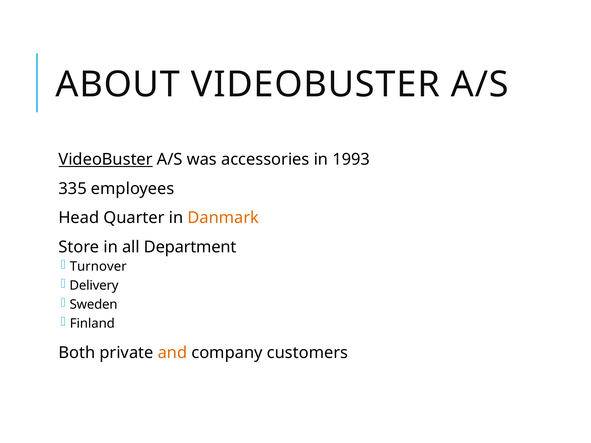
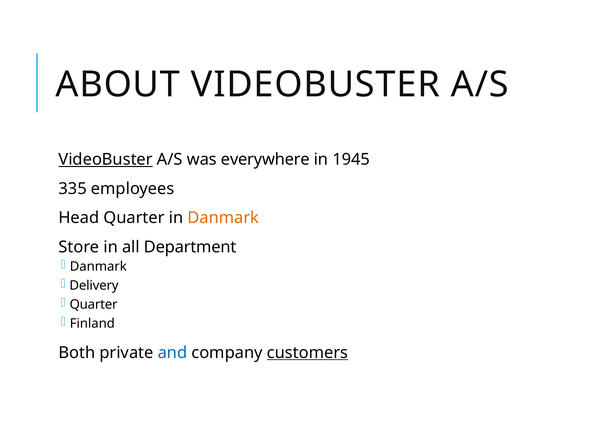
accessories: accessories -> everywhere (265, 160)
1993: 1993 -> 1945 (351, 160)
Turnover: Turnover -> Danmark (98, 267)
Sweden: Sweden -> Quarter (94, 305)
and colour: orange -> blue (172, 353)
customers underline: none -> present (307, 353)
